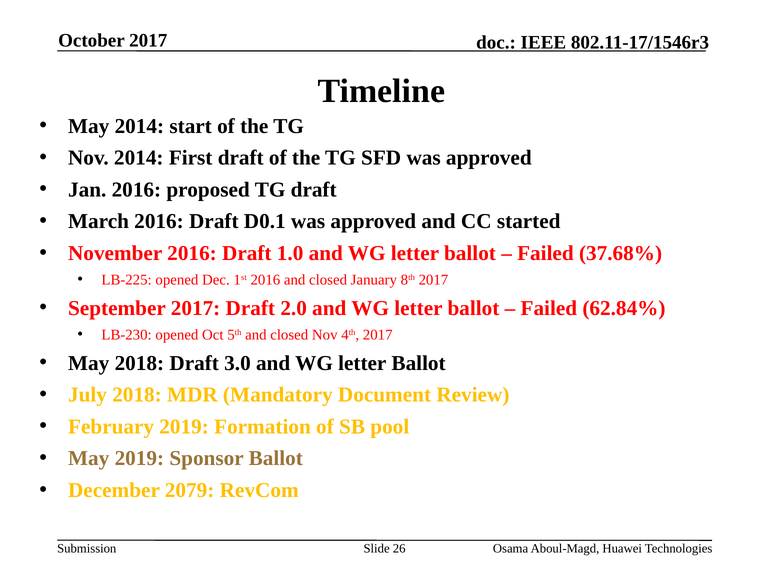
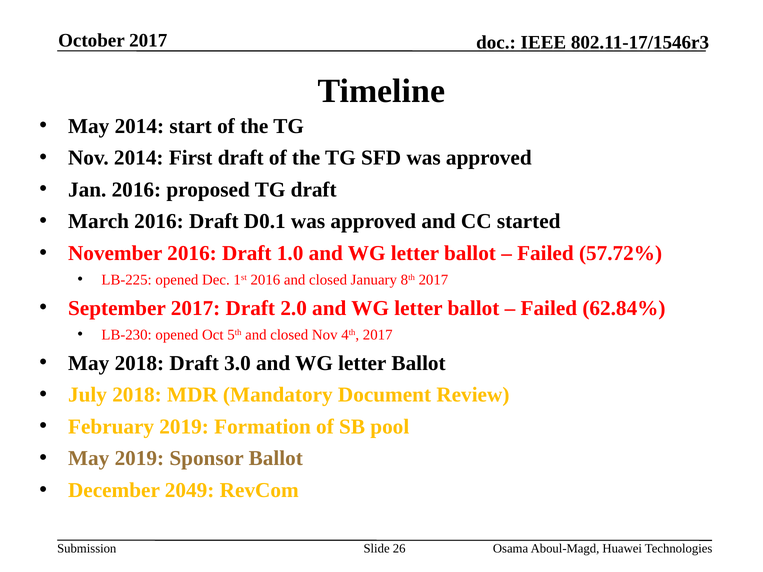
37.68%: 37.68% -> 57.72% (621, 253)
2079: 2079 -> 2049 (190, 490)
